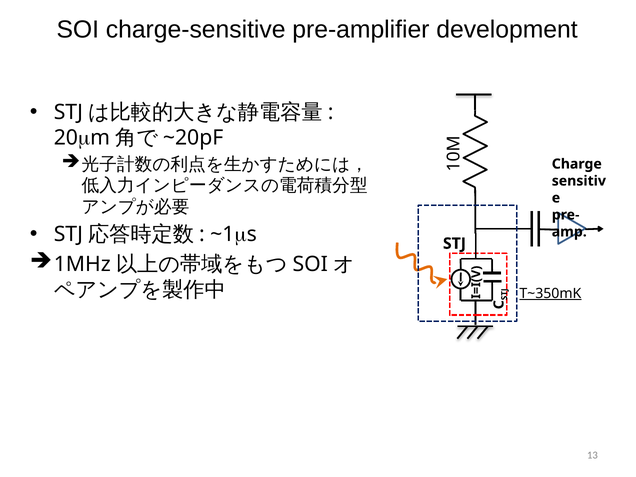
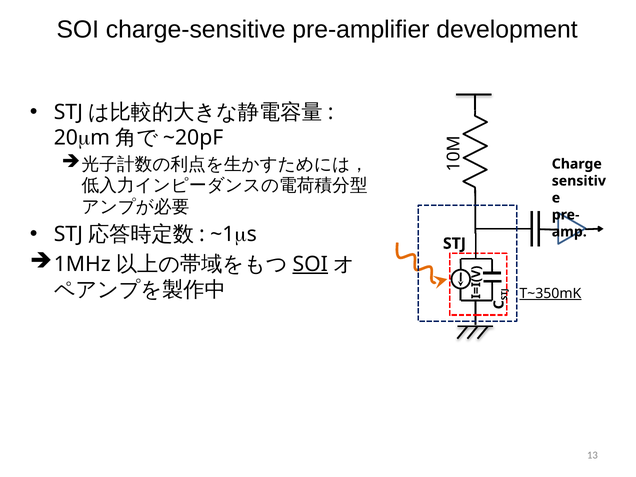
SOI underline: none -> present (310, 264)
